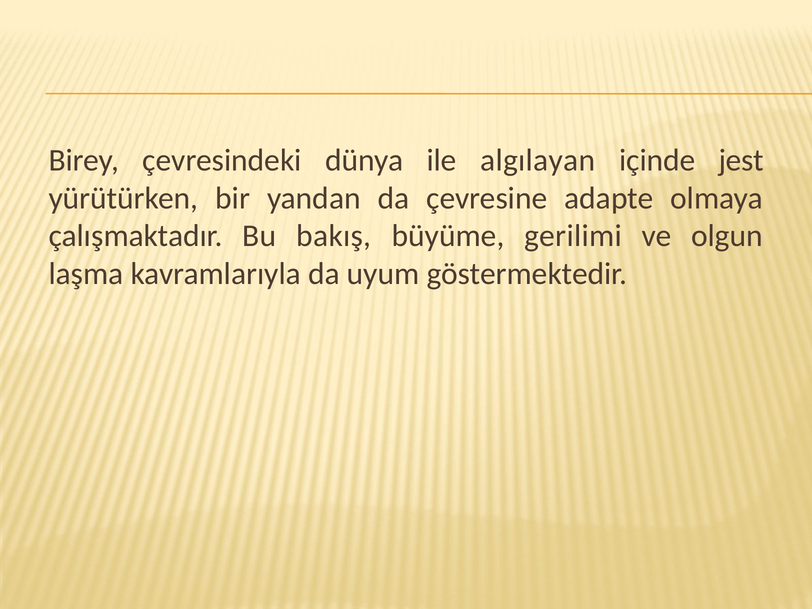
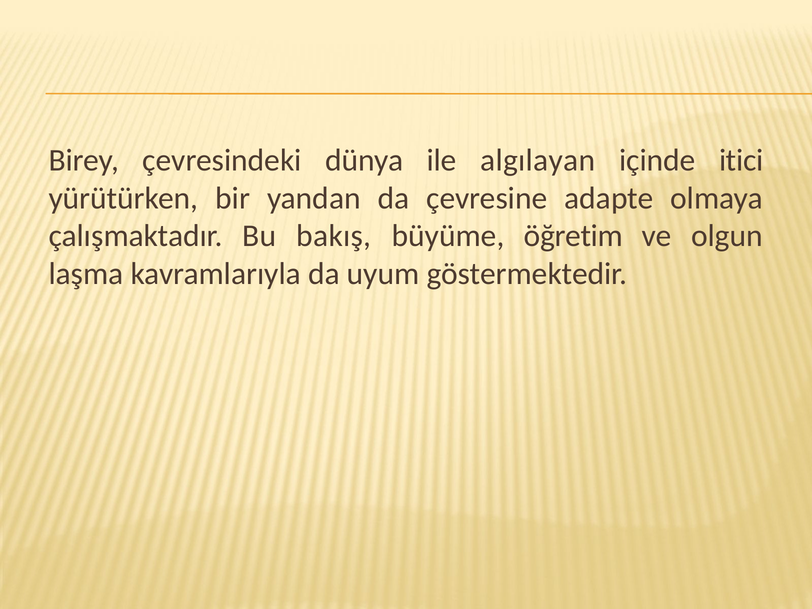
jest: jest -> itici (741, 160)
gerilimi: gerilimi -> öğretim (573, 236)
